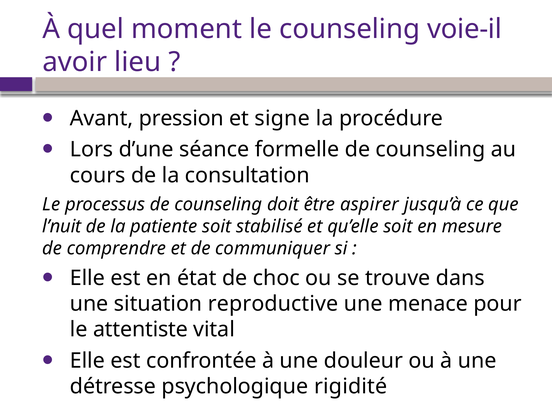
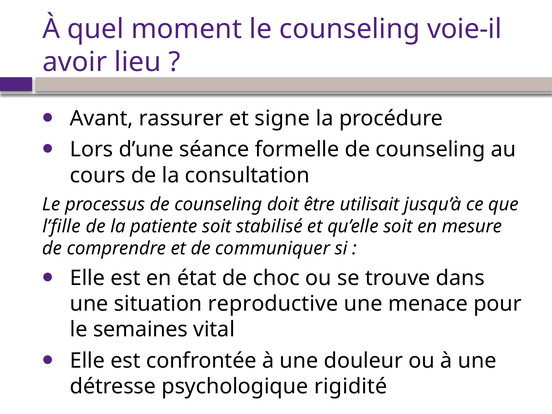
pression: pression -> rassurer (181, 118)
aspirer: aspirer -> utilisait (370, 204)
l’nuit: l’nuit -> l’fille (62, 226)
attentiste: attentiste -> semaines (140, 330)
